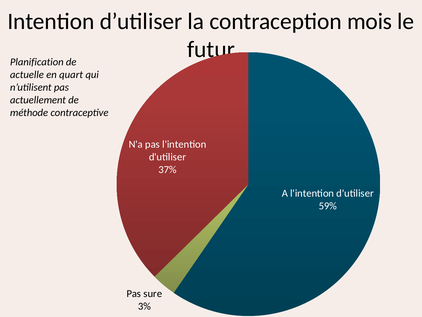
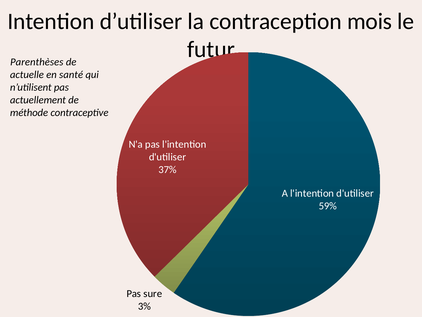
Planification: Planification -> Parenthèses (37, 62)
quart: quart -> santé (71, 75)
